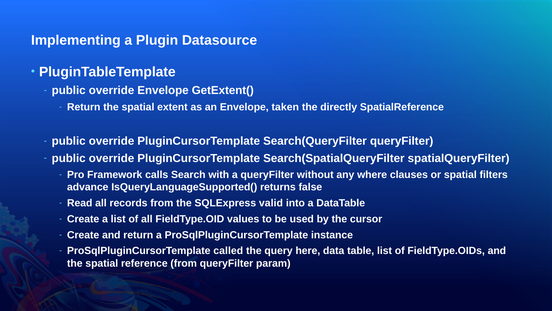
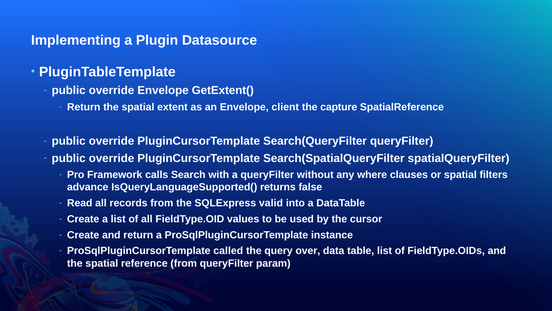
taken: taken -> client (285, 107)
directly: directly -> capture (339, 107)
here: here -> over (308, 250)
